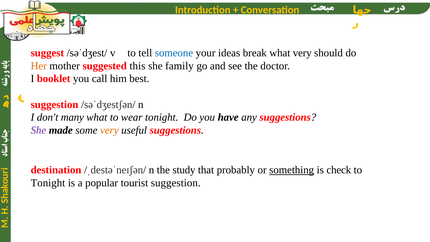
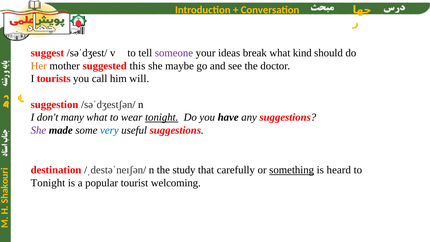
someone colour: blue -> purple (174, 53)
what very: very -> kind (302, 53)
family: family -> maybe (180, 66)
booklet: booklet -> tourists (54, 79)
best: best -> will (139, 79)
tonight underline: none -> present (162, 117)
very colour: orange -> blue (109, 130)
probably: probably -> carefully (236, 170)
check: check -> heard (339, 170)
tourist suggestion: suggestion -> welcoming (176, 183)
